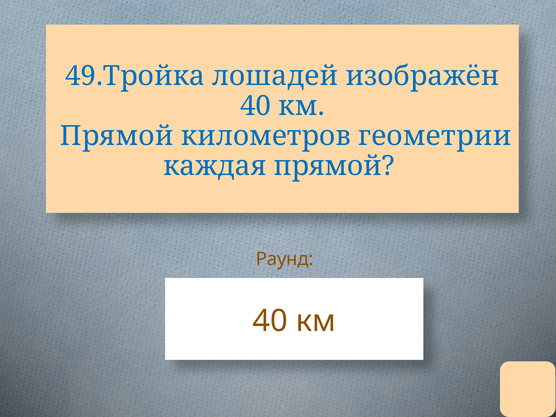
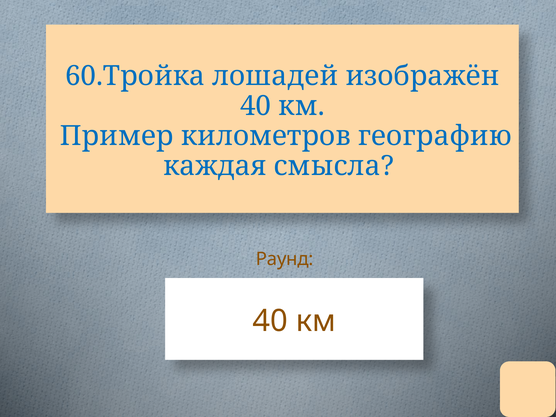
49.Тройка: 49.Тройка -> 60.Тройка (135, 76)
Прямой: Прямой -> Пример (117, 136)
геометрии: геометрии -> географию (435, 136)
каждая прямой: прямой -> смысла (334, 166)
